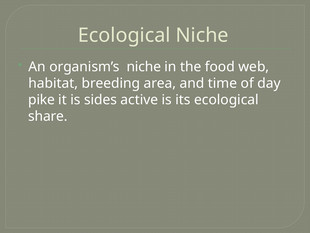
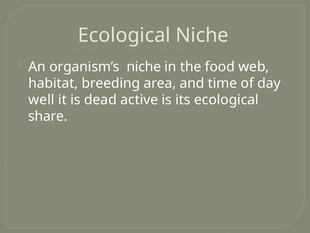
pike: pike -> well (41, 100)
sides: sides -> dead (100, 100)
